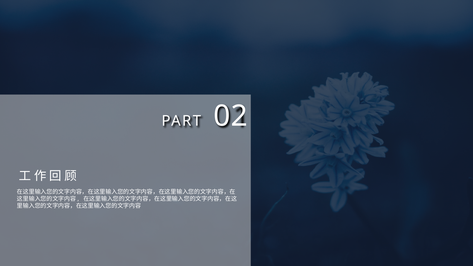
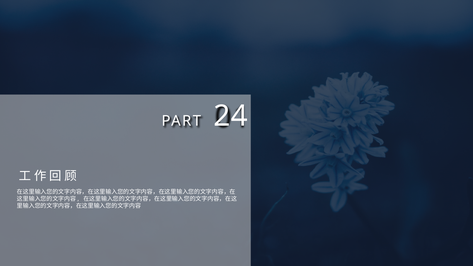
02: 02 -> 24 (231, 116)
